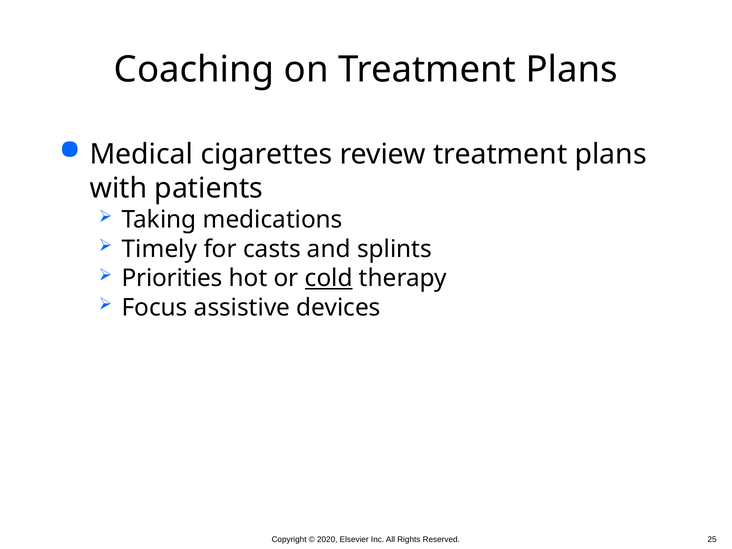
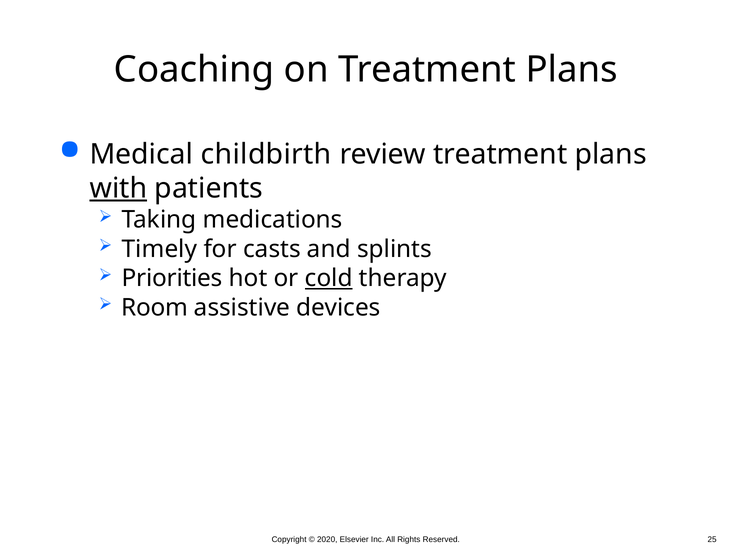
cigarettes: cigarettes -> childbirth (266, 154)
with underline: none -> present (118, 188)
Focus: Focus -> Room (155, 308)
